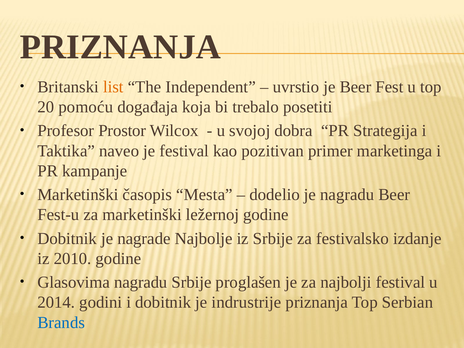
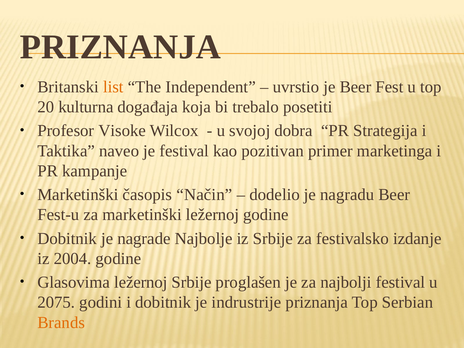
pomoću: pomoću -> kulturna (86, 107)
Prostor: Prostor -> Visoke (122, 131)
Mesta: Mesta -> Način (204, 195)
2010: 2010 -> 2004 (73, 259)
Glasovima nagradu: nagradu -> ležernoj (141, 282)
2014: 2014 -> 2075 (56, 302)
Brands colour: blue -> orange (61, 322)
